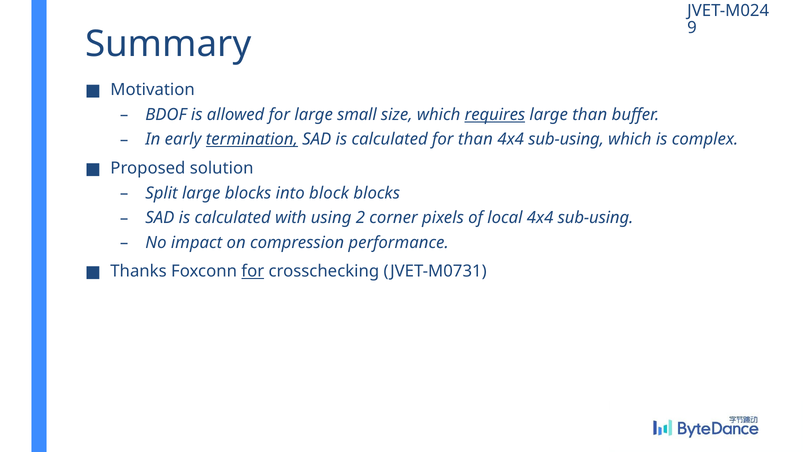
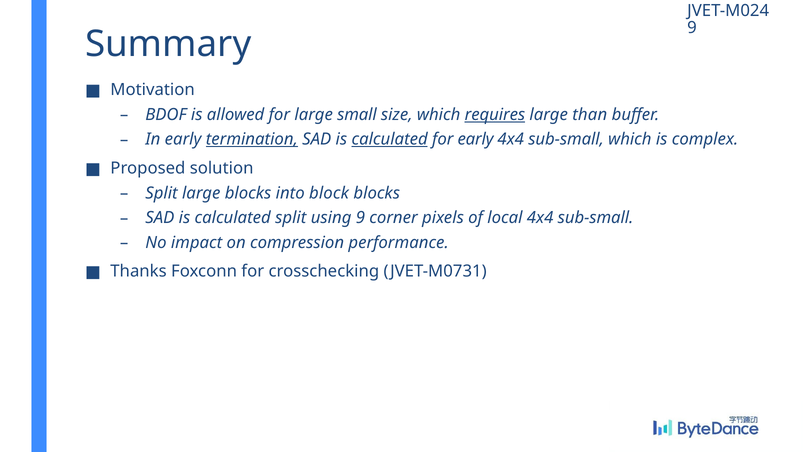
calculated underline: none -> present (390, 139)
for than: than -> early (476, 139)
sub-using: sub-using -> sub-small (566, 139)
calculated with: with -> split (291, 218)
using 2: 2 -> 9 (360, 218)
sub-using: sub-using -> sub-small (596, 218)
for underline: present -> none (253, 271)
